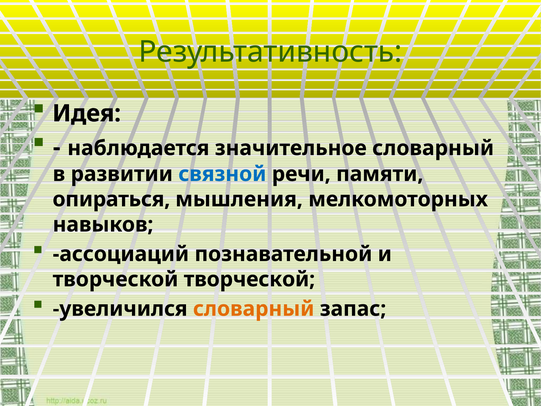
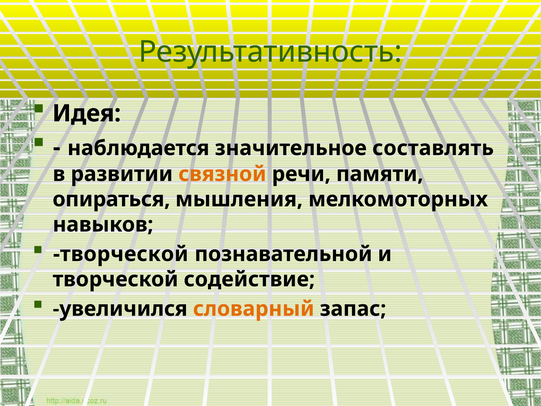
значительное словарный: словарный -> составлять (433, 148)
связной colour: blue -> orange (222, 174)
ассоциаций: ассоциаций -> творческой (121, 254)
творческой творческой: творческой -> содействие (249, 279)
